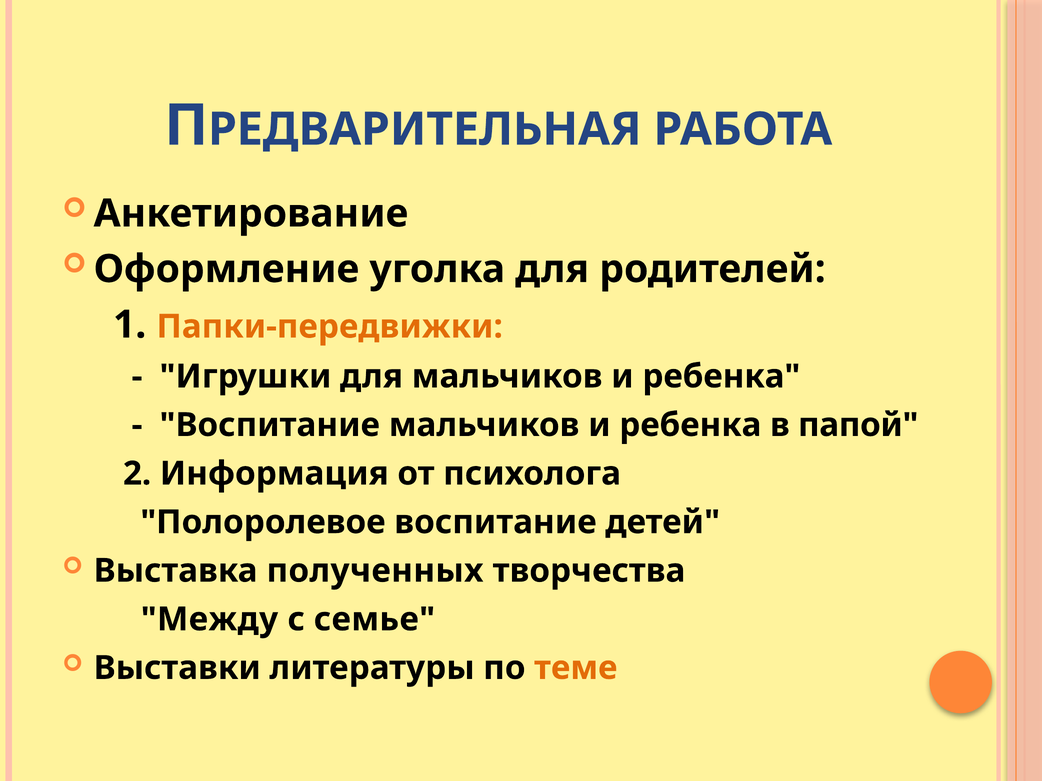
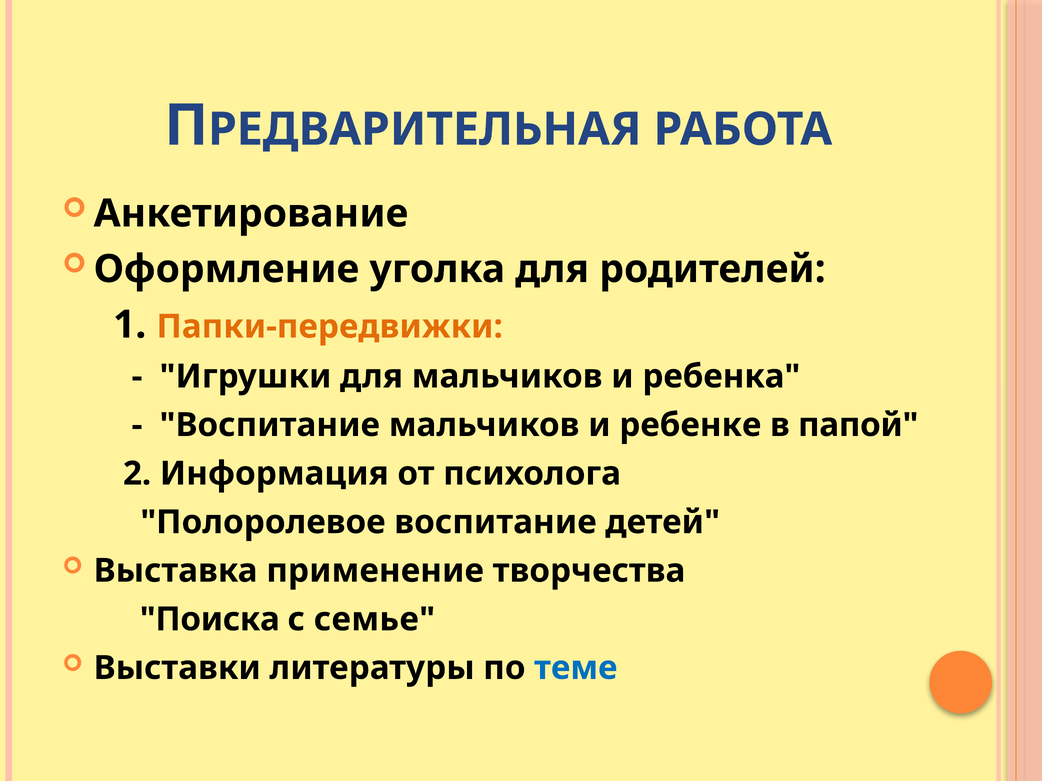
Воспитание мальчиков и ребенка: ребенка -> ребенке (690, 425)
полученных: полученных -> применение (375, 571)
Между: Между -> Поиска (210, 620)
теме colour: orange -> blue (576, 668)
